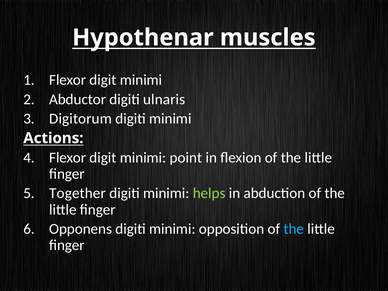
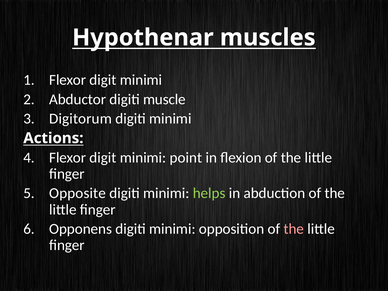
ulnaris: ulnaris -> muscle (164, 99)
Together: Together -> Opposite (78, 193)
the colour: light blue -> pink (294, 229)
